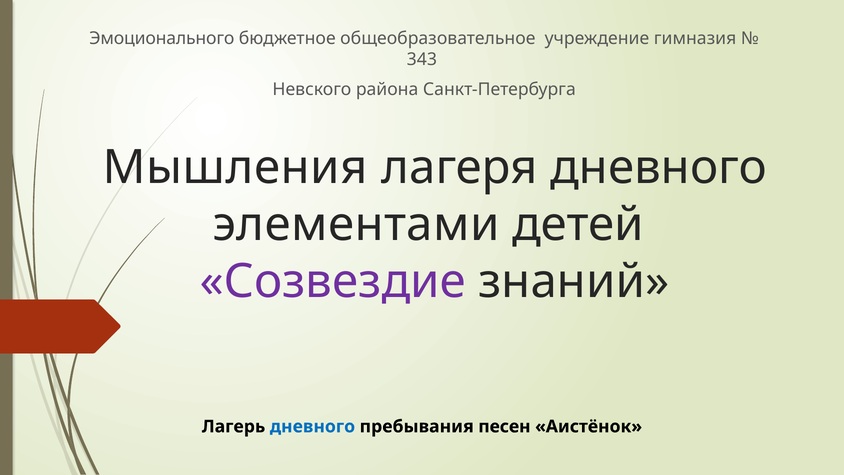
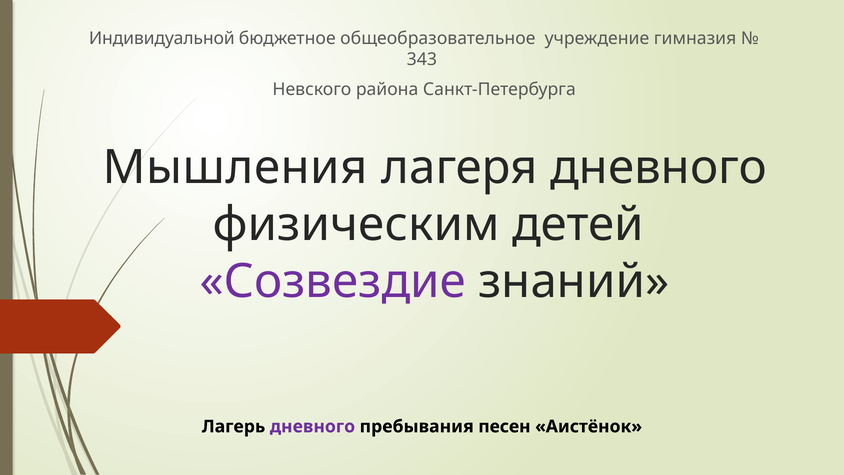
Эмоционального: Эмоционального -> Индивидуальной (162, 38)
элементами: элементами -> физическим (356, 224)
дневного colour: blue -> purple (312, 426)
